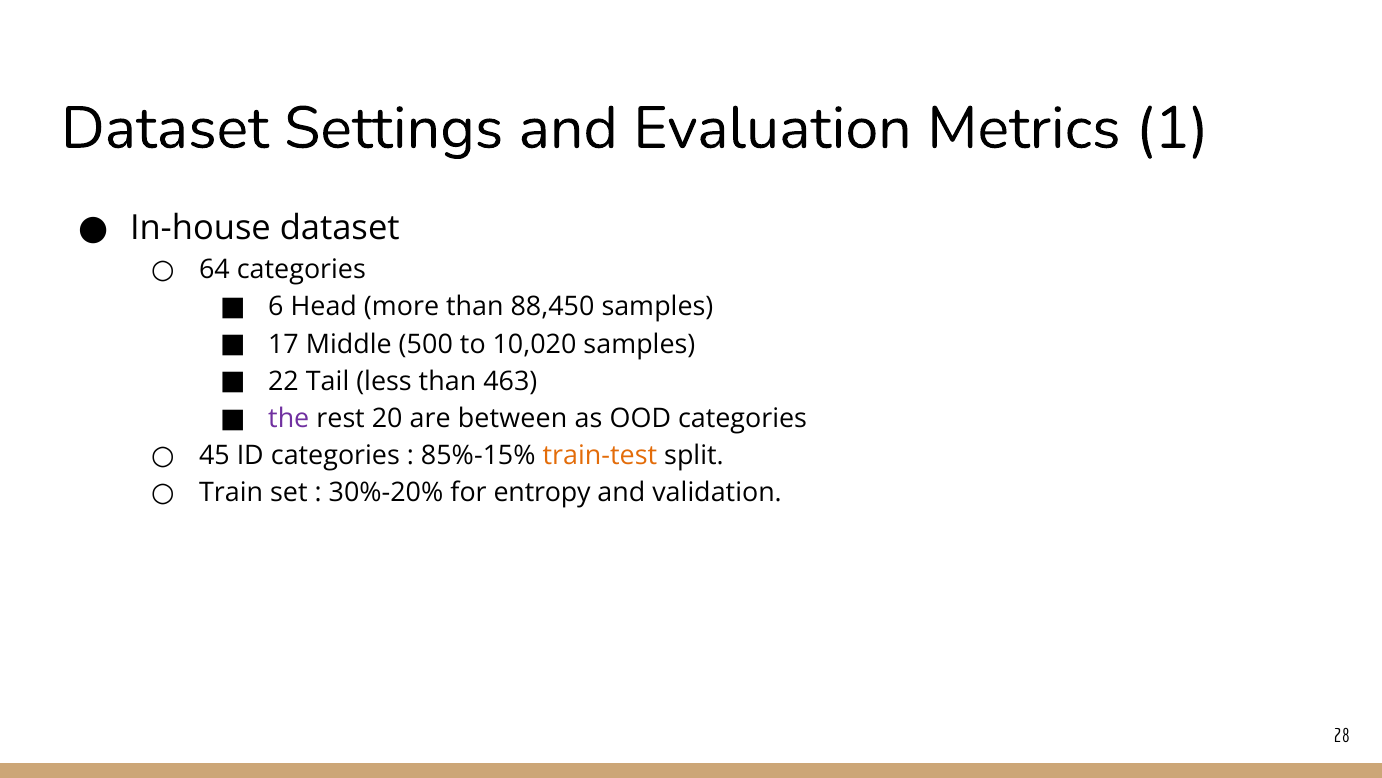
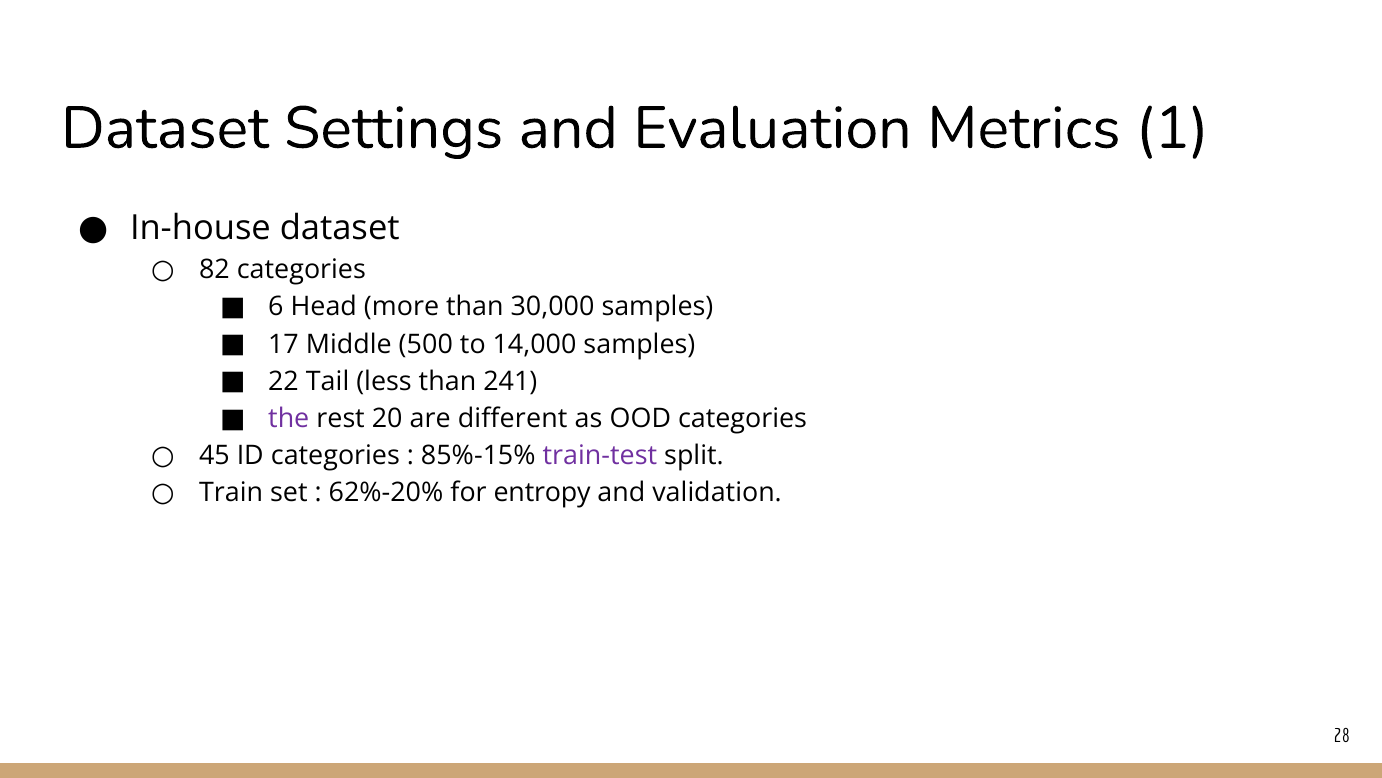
64: 64 -> 82 (214, 270)
88,450: 88,450 -> 30,000 (552, 307)
10,020: 10,020 -> 14,000 (535, 344)
463: 463 -> 241 (510, 381)
between: between -> different (513, 418)
train-test colour: orange -> purple (600, 455)
30%-20%: 30%-20% -> 62%-20% (386, 493)
